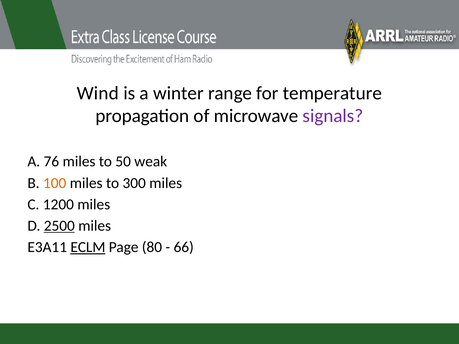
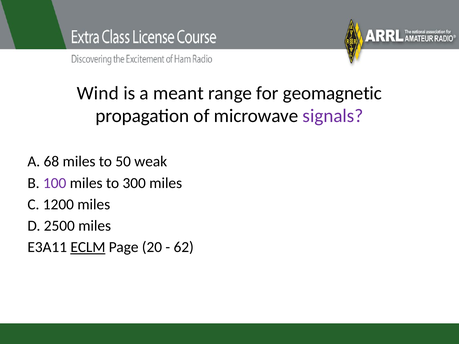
winter: winter -> meant (178, 93)
temperature: temperature -> geomagnetic (332, 93)
76: 76 -> 68 (51, 162)
100 colour: orange -> purple (55, 183)
2500 underline: present -> none (59, 226)
80: 80 -> 20 (152, 247)
66: 66 -> 62 (184, 247)
